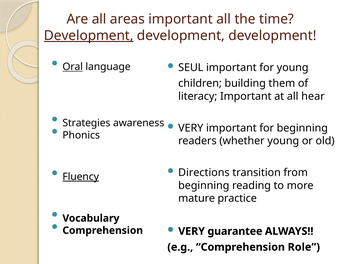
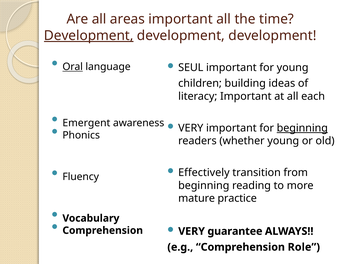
them: them -> ideas (282, 83)
hear: hear -> each (313, 96)
Strategies: Strategies -> Emergent (86, 123)
beginning underline: none -> present (302, 128)
Directions: Directions -> Effectively (204, 172)
Fluency underline: present -> none (81, 176)
